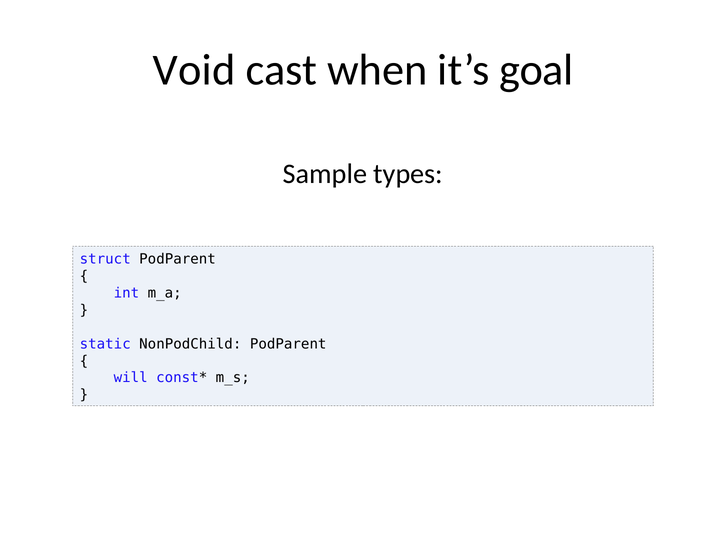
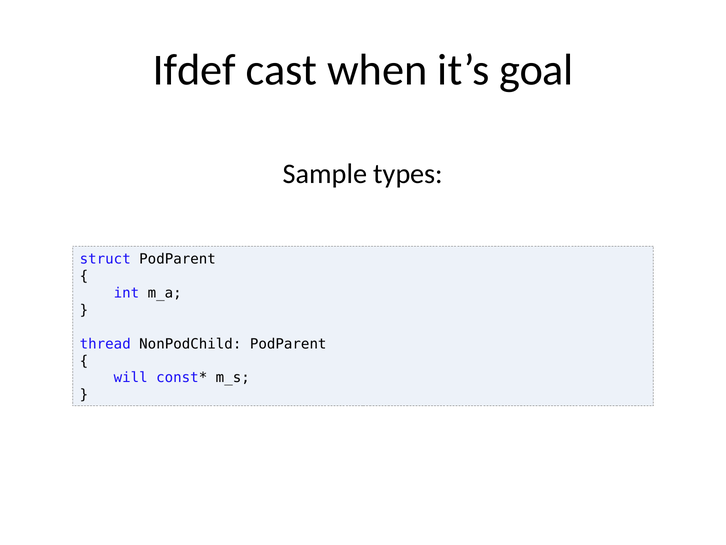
Void: Void -> Ifdef (194, 70)
static: static -> thread (105, 344)
